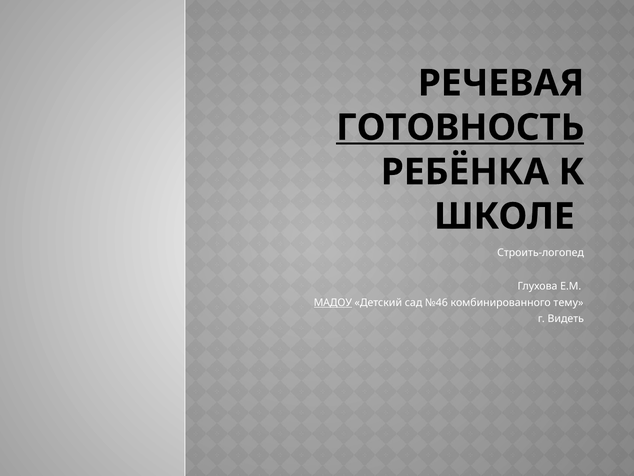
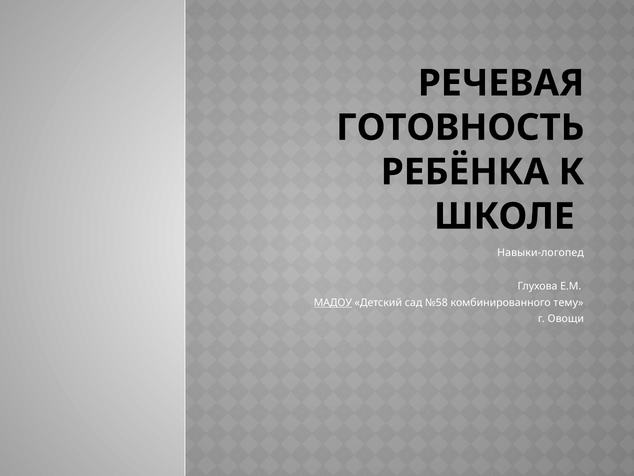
ГОТОВНОСТЬ underline: present -> none (460, 127)
Строить-логопед: Строить-логопед -> Навыки-логопед (541, 253)
№46: №46 -> №58 (436, 302)
Видеть: Видеть -> Овощи (566, 318)
